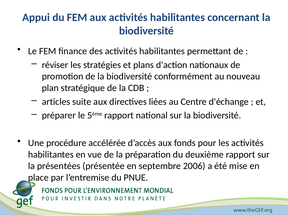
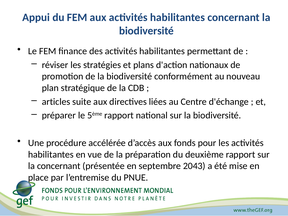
la présentées: présentées -> concernant (59, 166)
2006: 2006 -> 2043 (194, 166)
